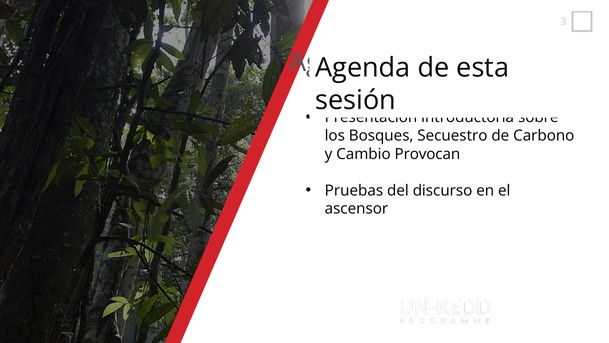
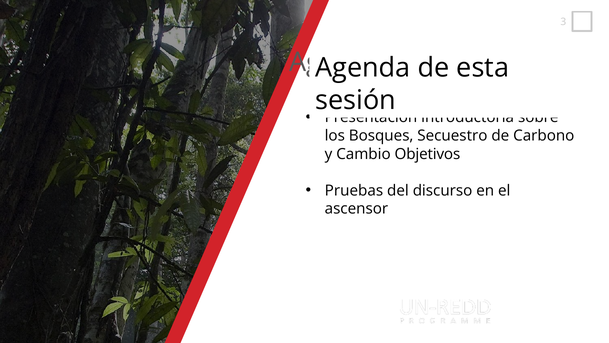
Provocan: Provocan -> Objetivos (427, 154)
